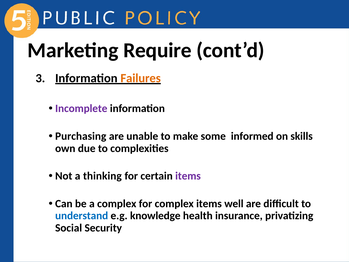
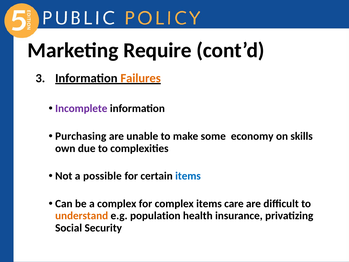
informed: informed -> economy (252, 136)
thinking: thinking -> possible (102, 176)
items colour: purple -> blue (188, 176)
well: well -> care (234, 204)
understand colour: blue -> orange (82, 216)
knowledge: knowledge -> population (155, 216)
